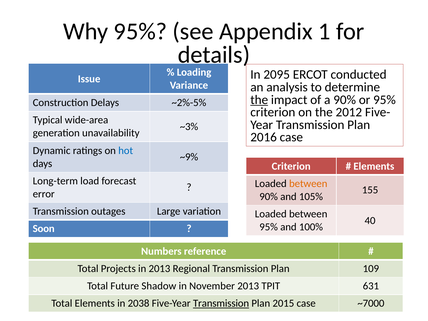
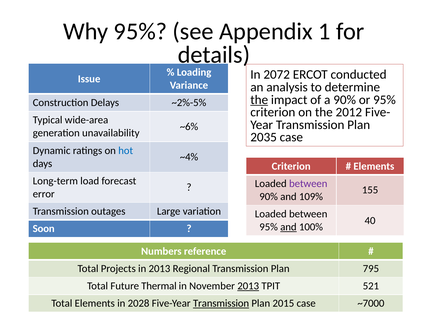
2095: 2095 -> 2072 (277, 75)
~3%: ~3% -> ~6% (189, 127)
2016: 2016 -> 2035 (264, 137)
~9%: ~9% -> ~4% (189, 157)
between colour: orange -> purple (308, 184)
105%: 105% -> 109% (311, 197)
and underline: none -> present (288, 227)
109: 109 -> 795 (371, 269)
Shadow: Shadow -> Thermal (159, 286)
2013 underline: none -> present (248, 286)
631: 631 -> 521 (371, 286)
2038: 2038 -> 2028 (139, 303)
